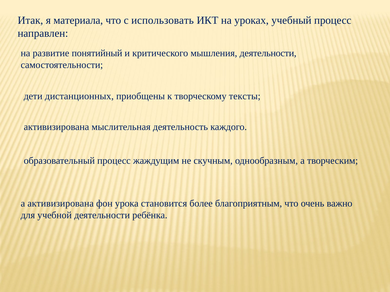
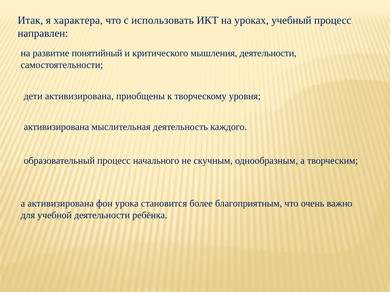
материала: материала -> характера (78, 20)
дети дистанционных: дистанционных -> активизирована (79, 96)
тексты: тексты -> уровня (245, 96)
жаждущим: жаждущим -> начального (156, 161)
